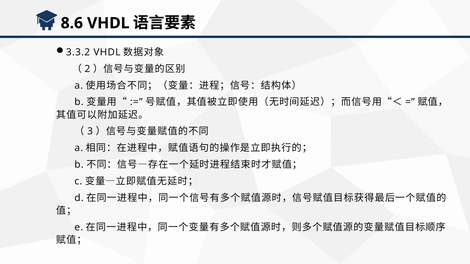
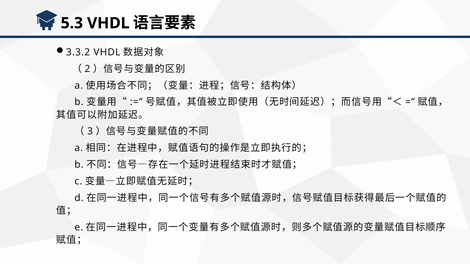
8.6: 8.6 -> 5.3 (72, 23)
